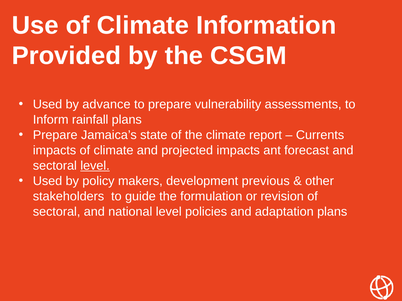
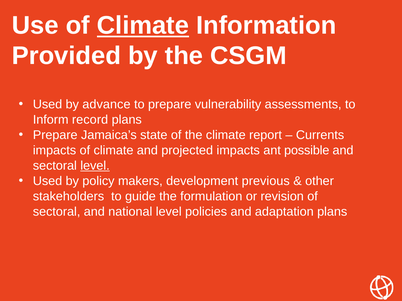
Climate underline: none -> present (143, 26)
rainfall: rainfall -> record (90, 120)
forecast: forecast -> possible (307, 151)
